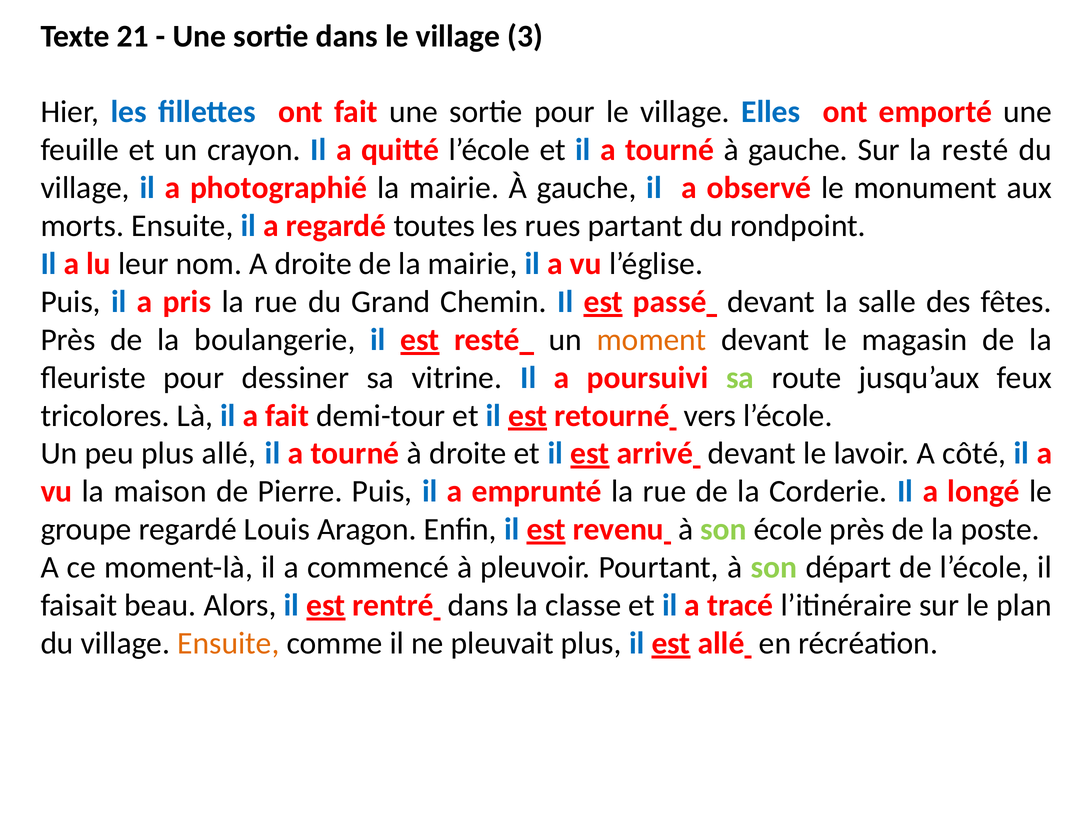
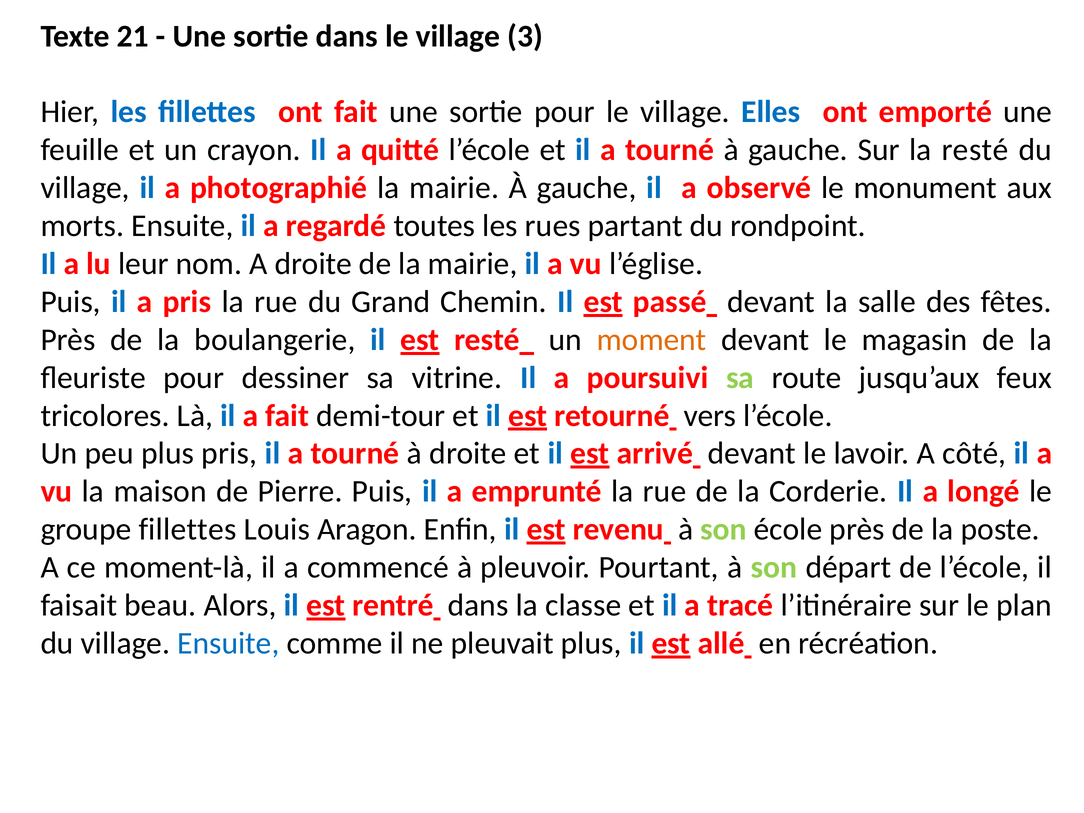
plus allé: allé -> pris (229, 454)
groupe regardé: regardé -> fillettes (187, 529)
Ensuite colour: orange -> blue (228, 643)
